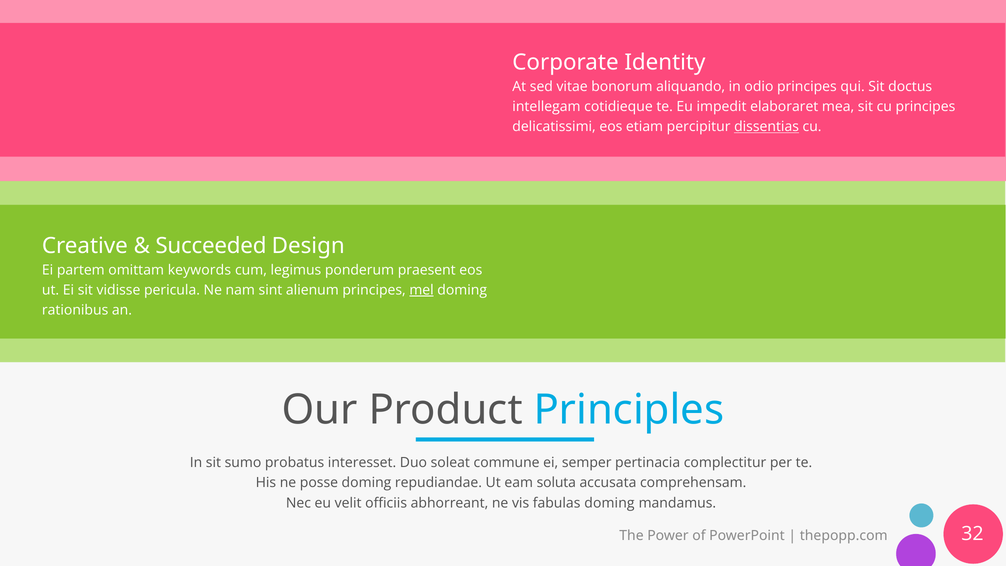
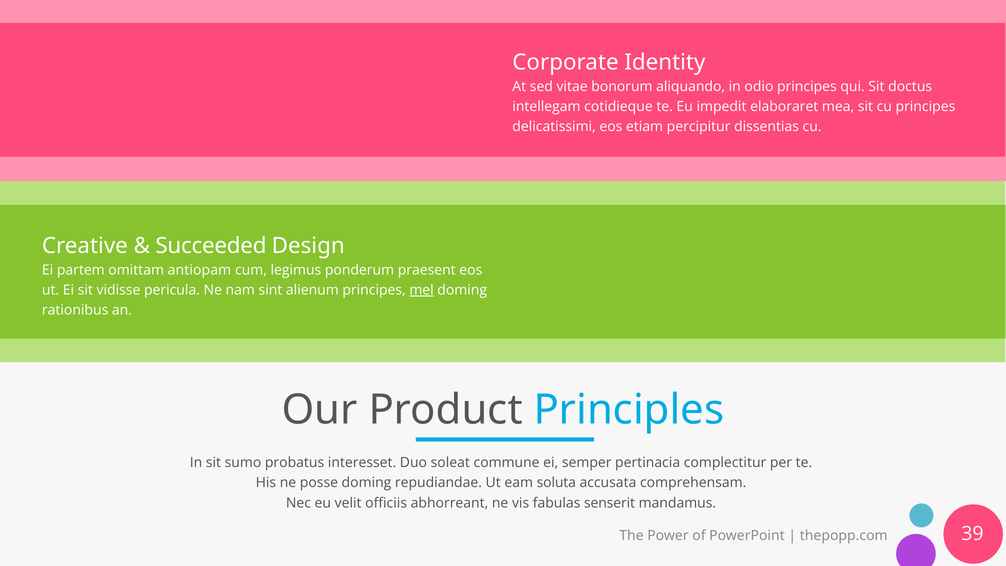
dissentias underline: present -> none (767, 127)
keywords: keywords -> antiopam (199, 270)
fabulas doming: doming -> senserit (610, 503)
32: 32 -> 39 (972, 534)
